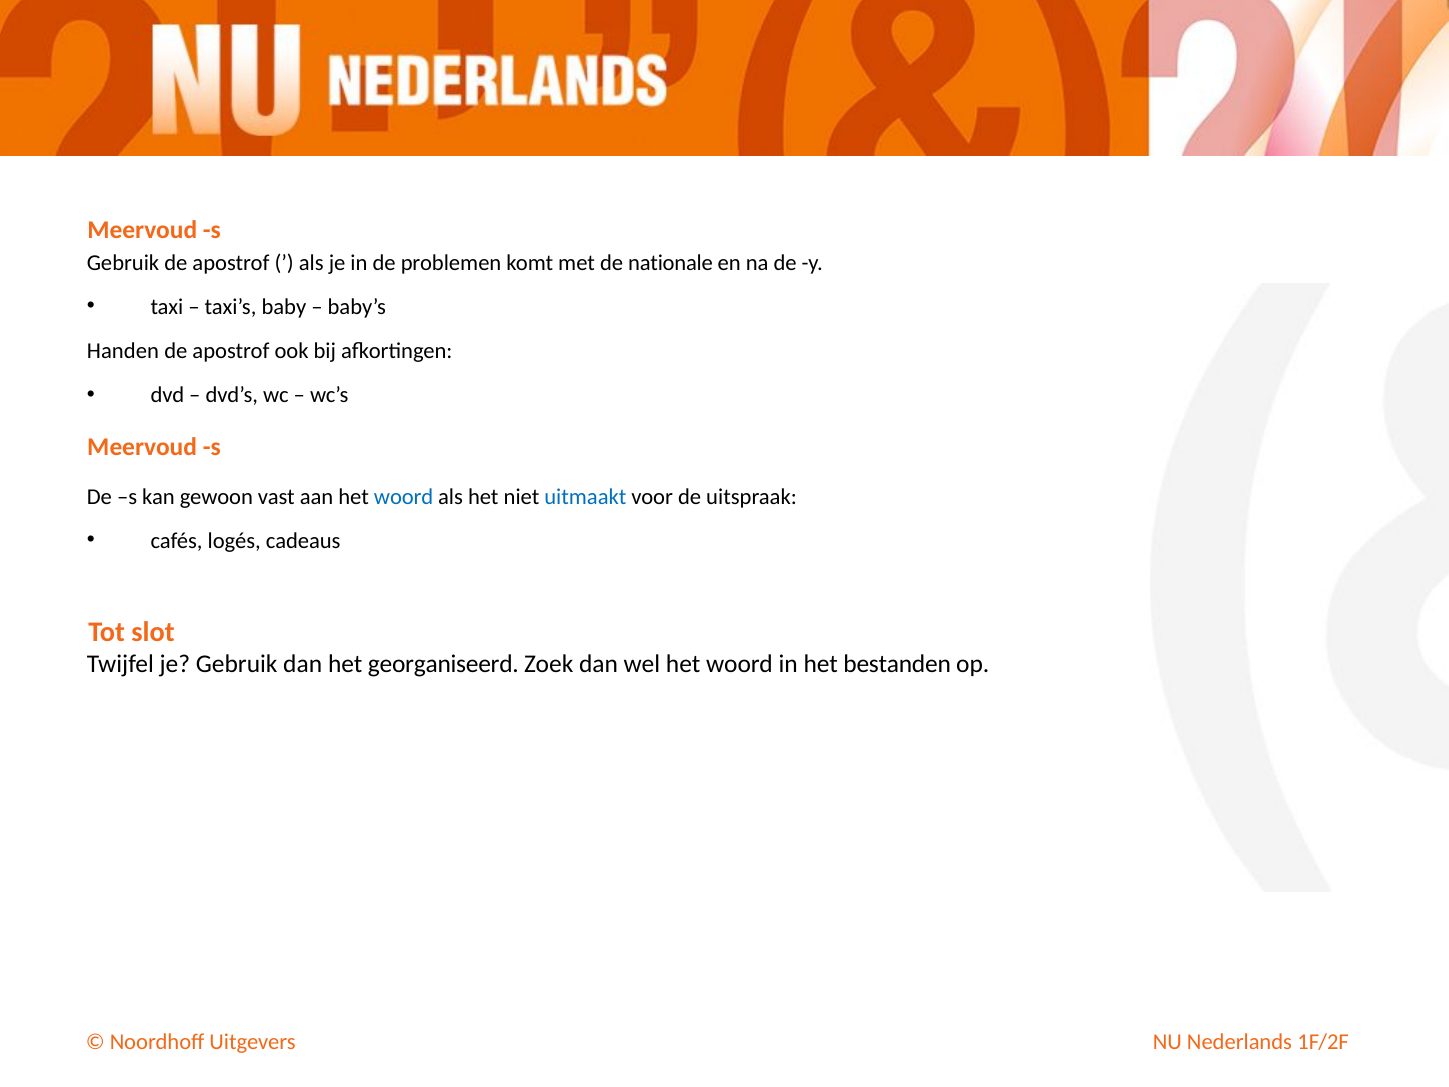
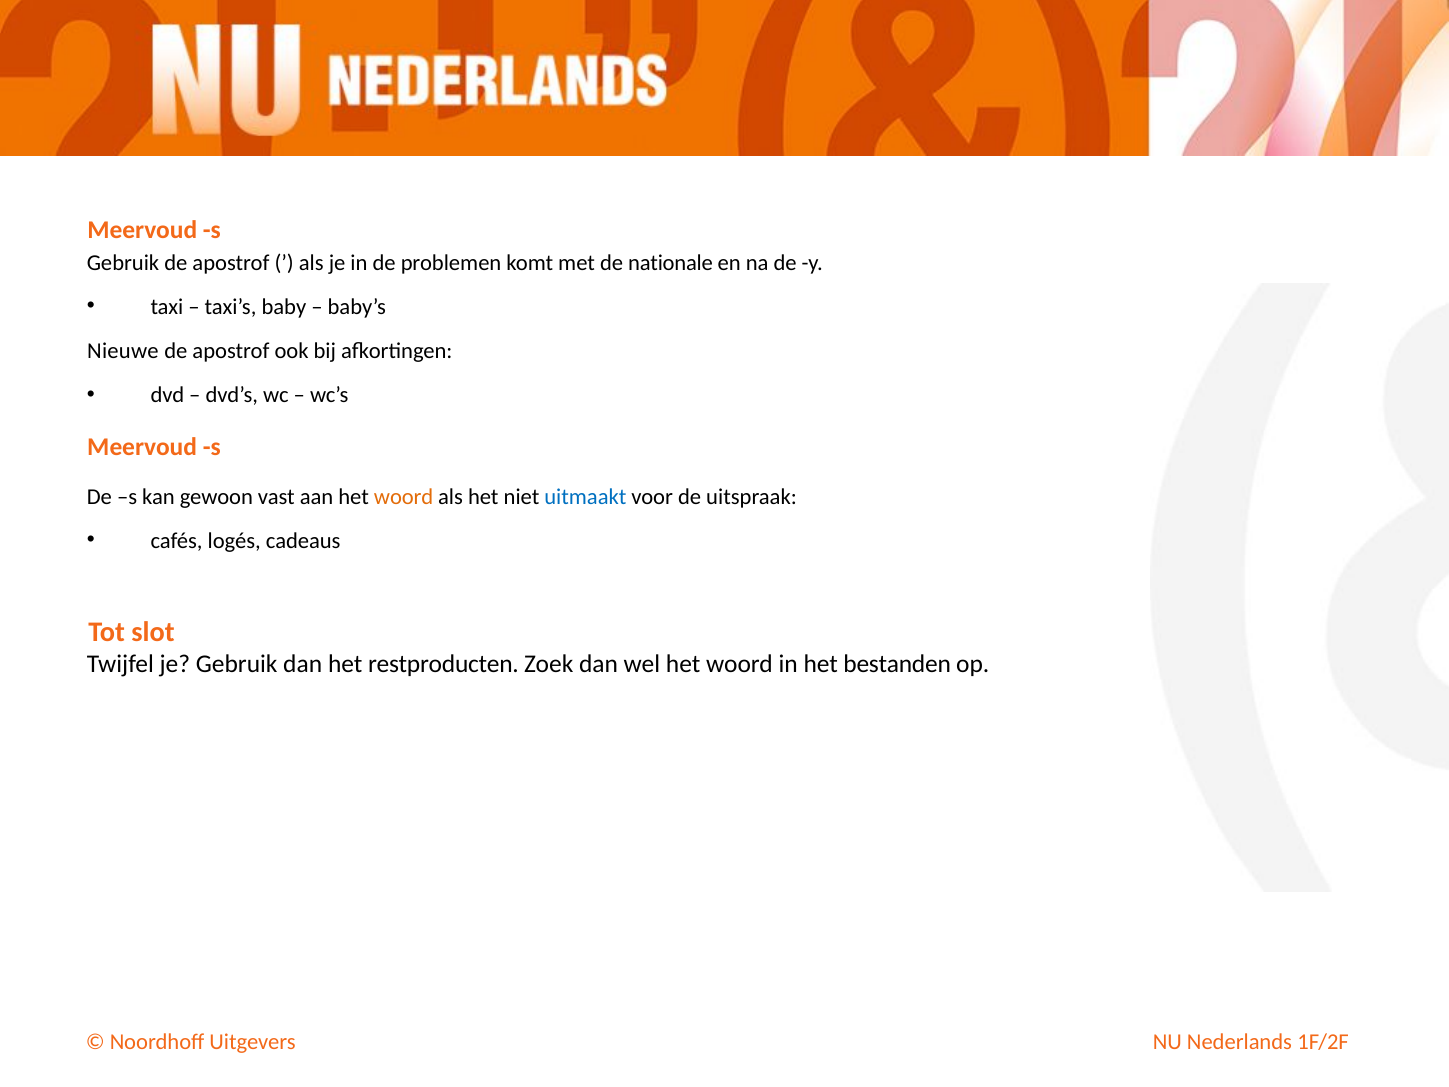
Handen: Handen -> Nieuwe (123, 351)
woord colour: blue -> orange (404, 496)
georganiseerd: georganiseerd -> restproducten (443, 664)
